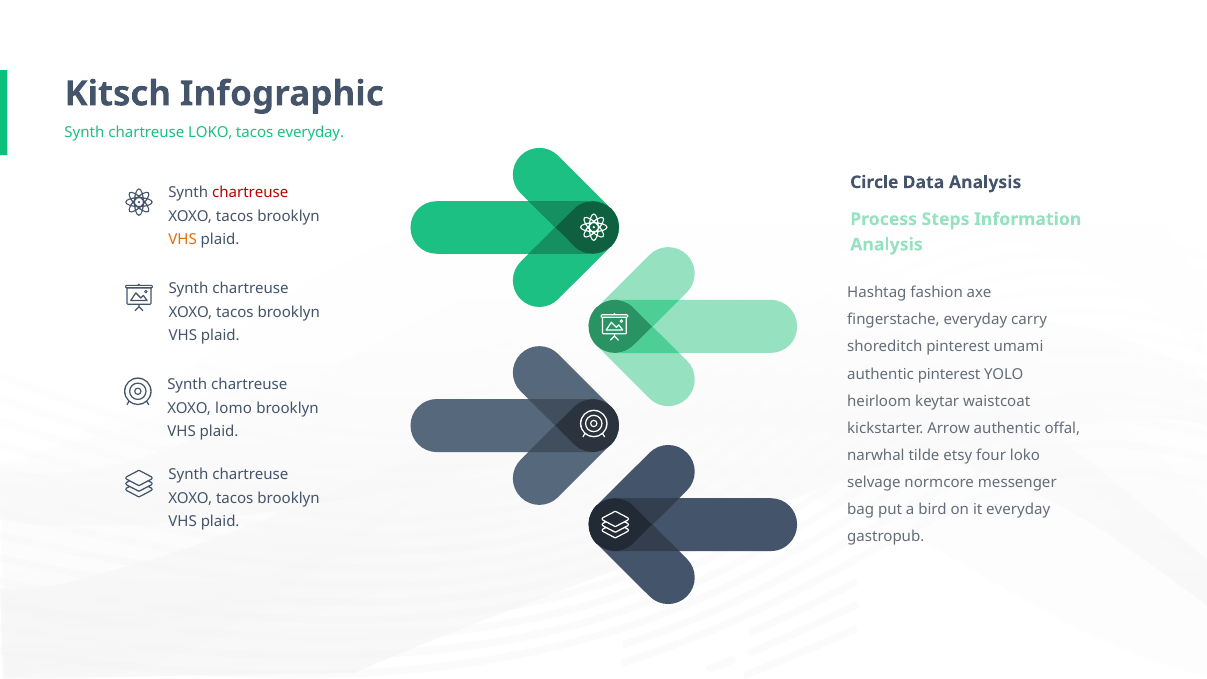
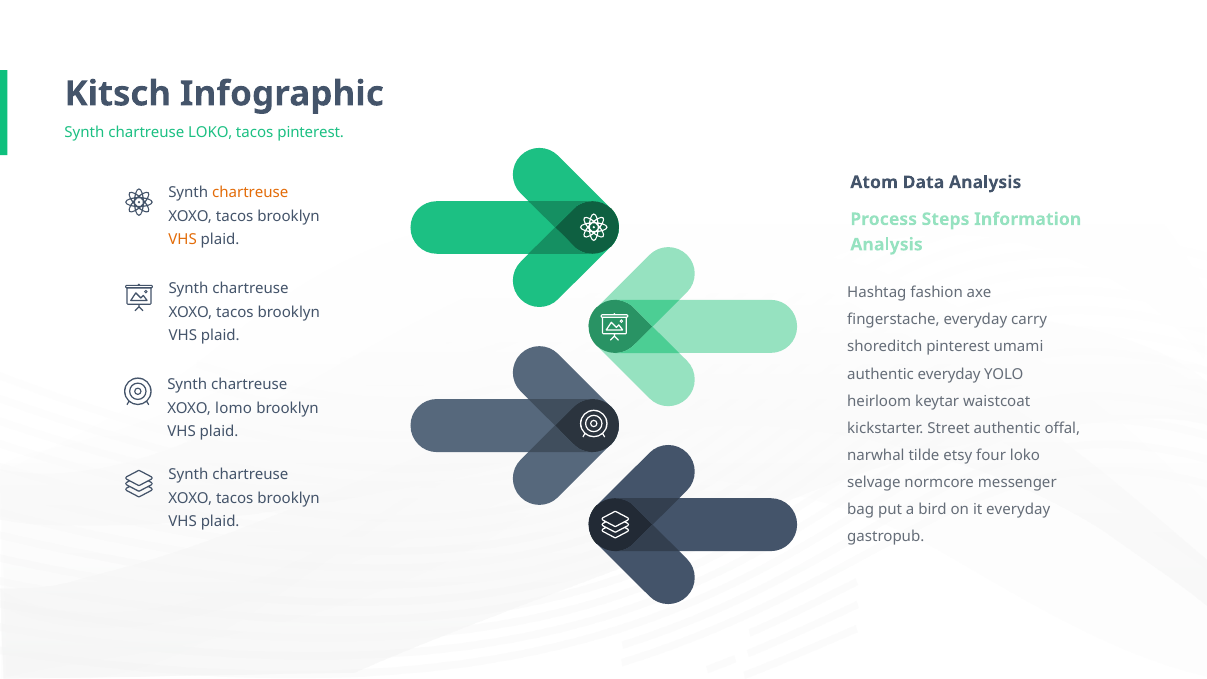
tacos everyday: everyday -> pinterest (311, 132)
Circle: Circle -> Atom (874, 182)
chartreuse colour: red -> orange (250, 193)
authentic pinterest: pinterest -> everyday (949, 374)
Arrow: Arrow -> Street (949, 428)
